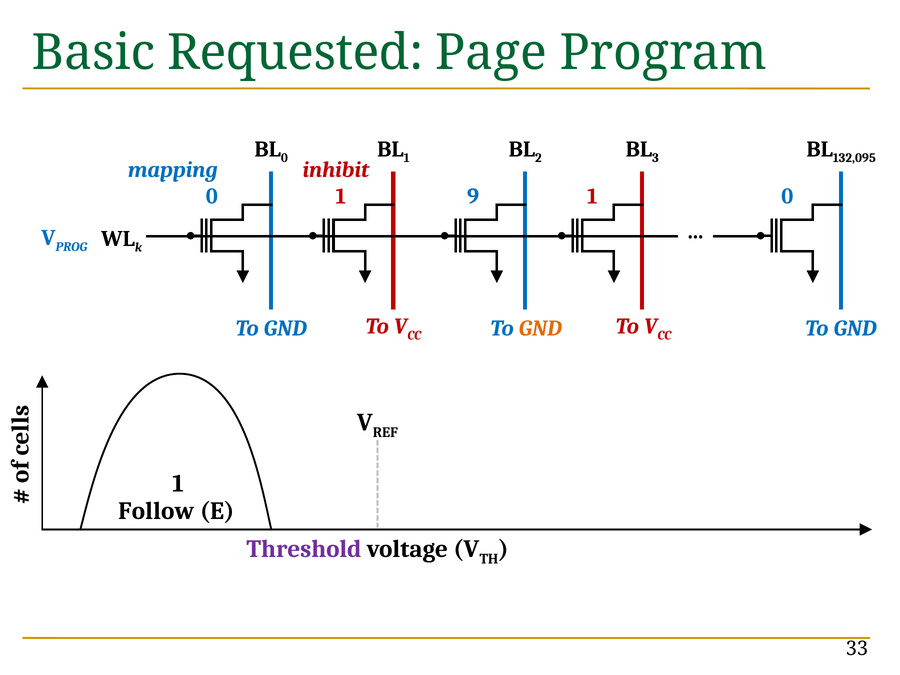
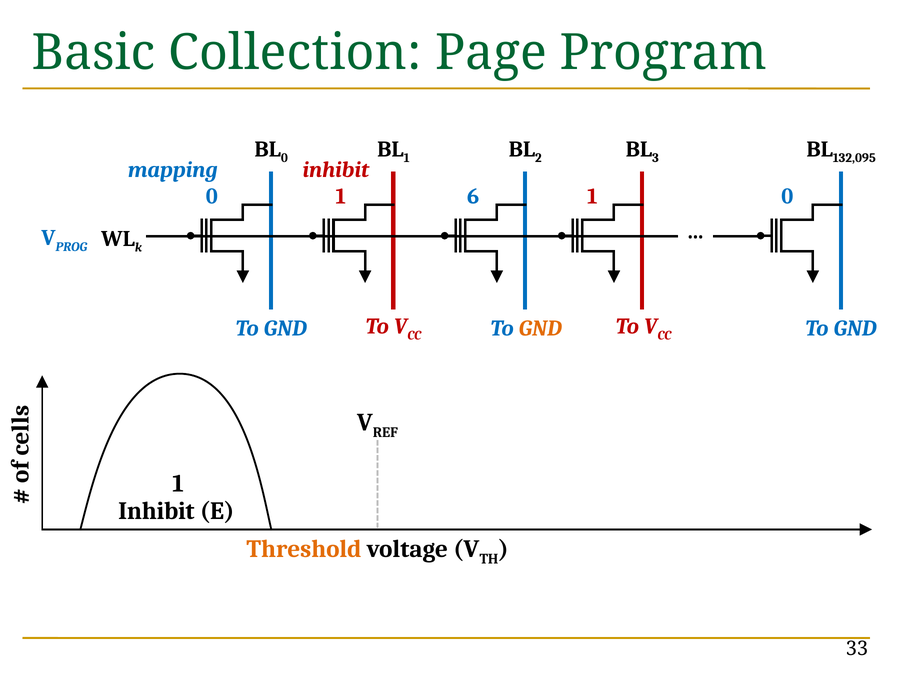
Requested: Requested -> Collection (295, 53)
9: 9 -> 6 (473, 197)
Follow: Follow -> Inhibit (156, 511)
Threshold colour: purple -> orange (304, 549)
